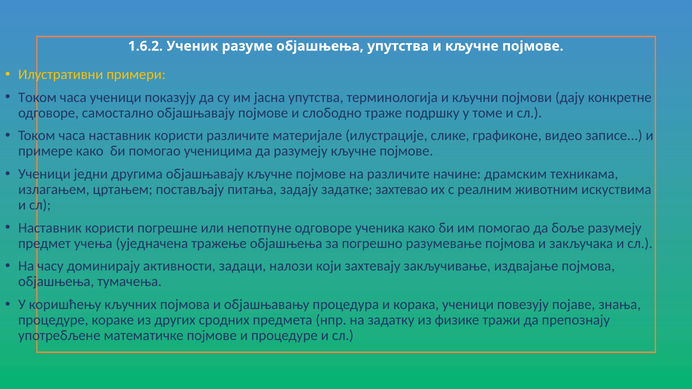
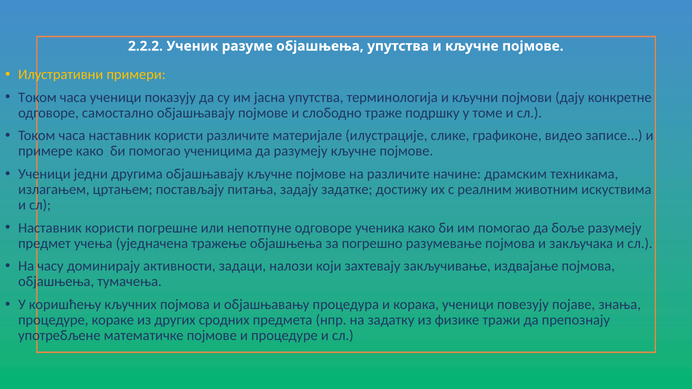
1.6.2: 1.6.2 -> 2.2.2 (145, 46)
захтевао: захтевао -> достижу (402, 190)
